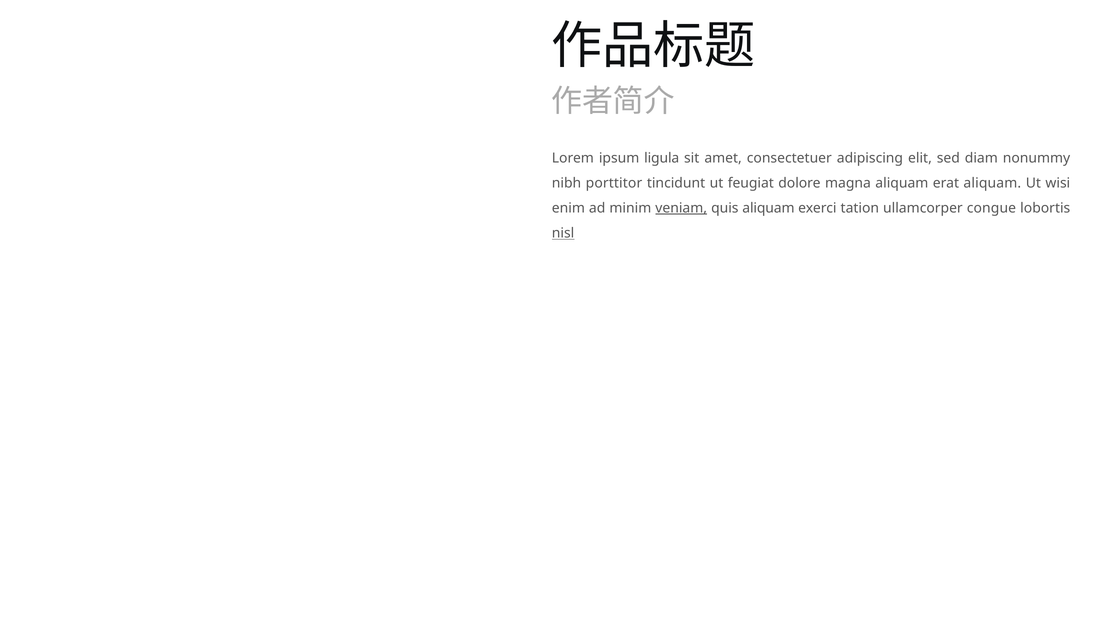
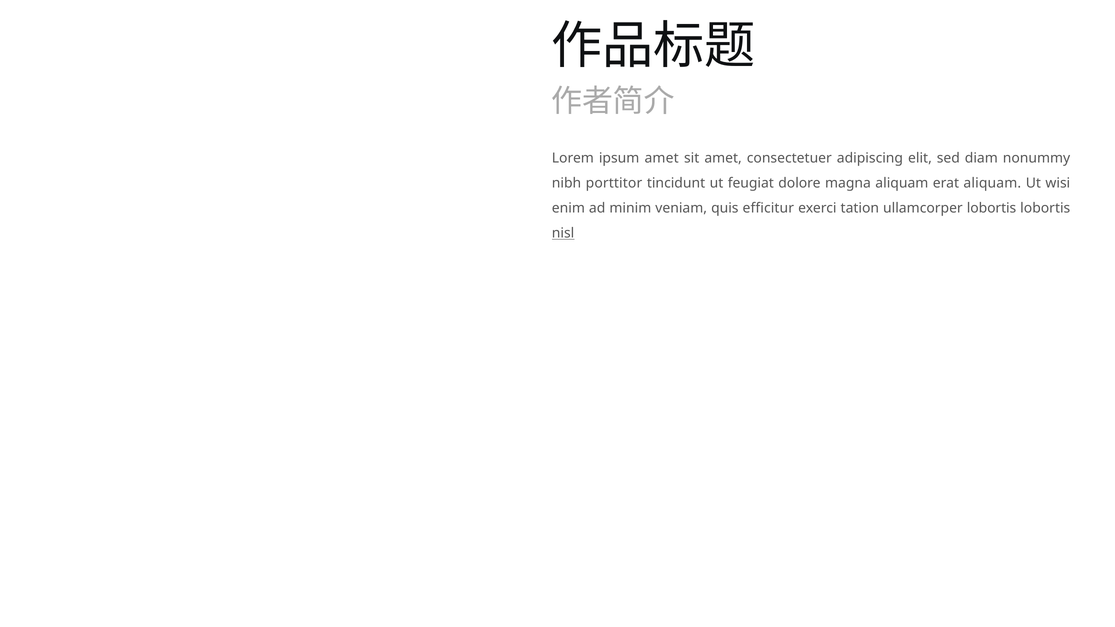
ipsum ligula: ligula -> amet (662, 158)
veniam underline: present -> none (681, 208)
quis aliquam: aliquam -> efficitur (768, 208)
ullamcorper congue: congue -> lobortis (992, 208)
